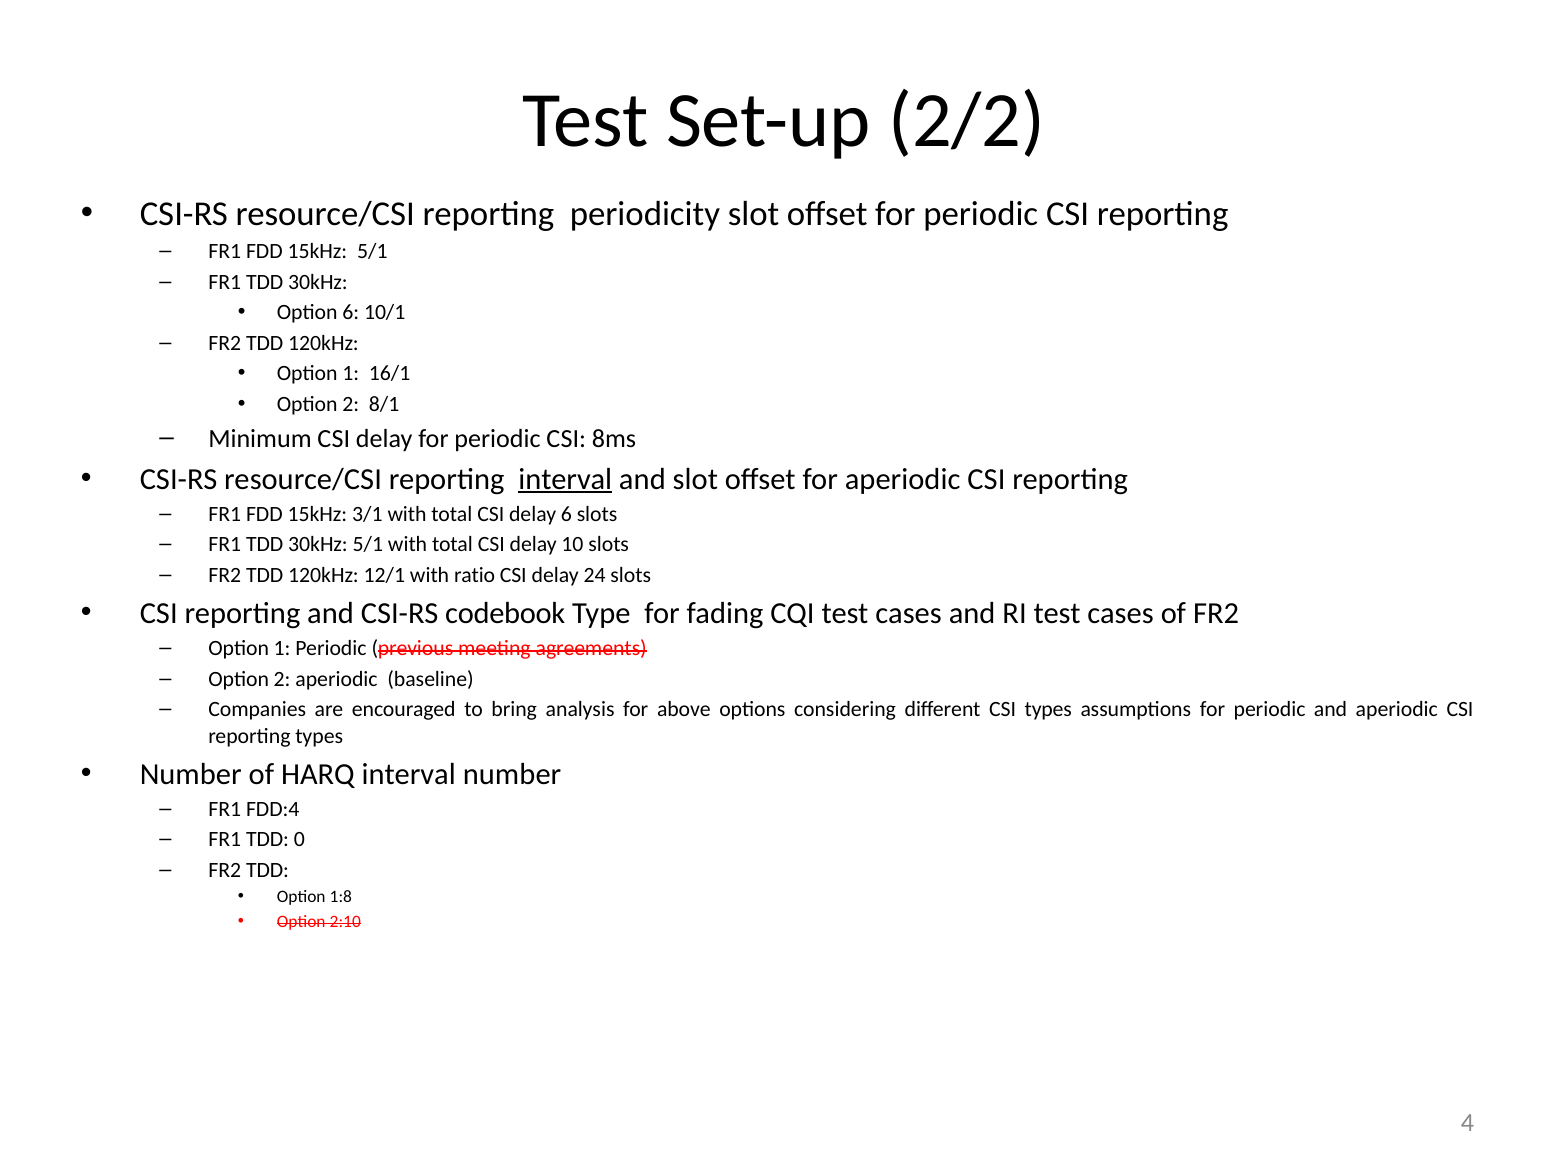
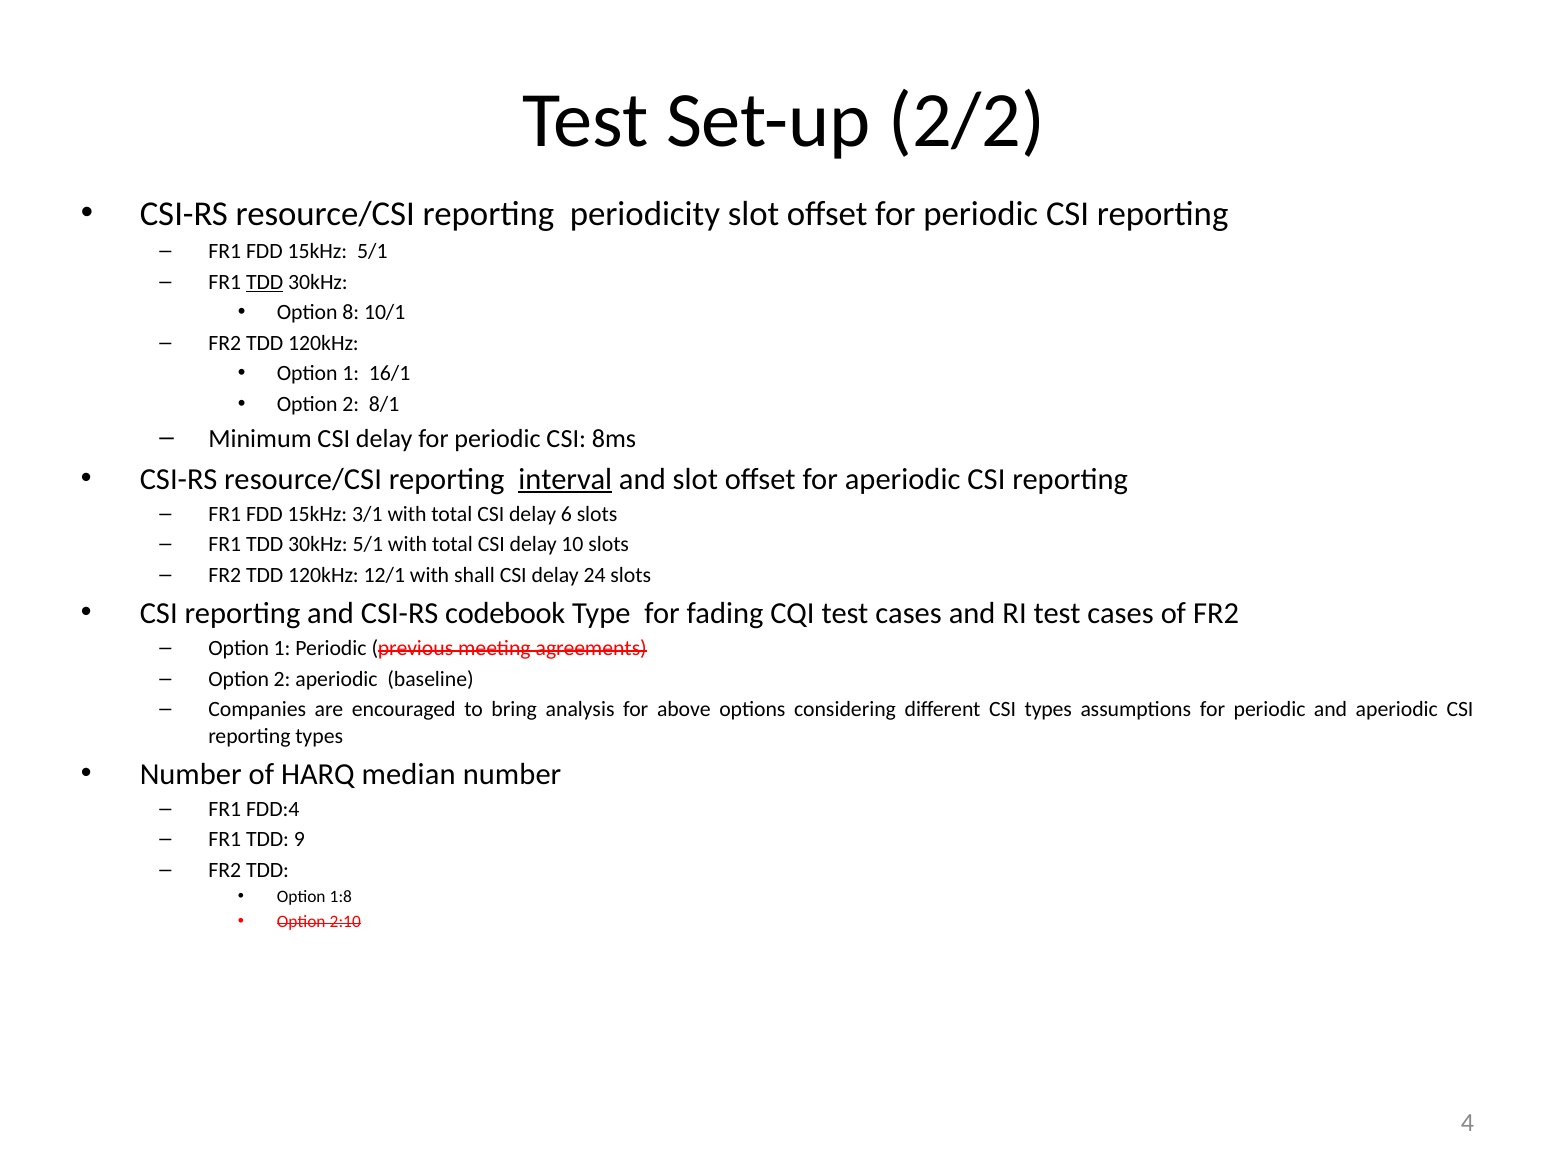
TDD underline: none -> present (265, 282)
Option 6: 6 -> 8 (351, 313)
ratio: ratio -> shall (474, 575)
HARQ interval: interval -> median (409, 774)
0: 0 -> 9 (299, 840)
